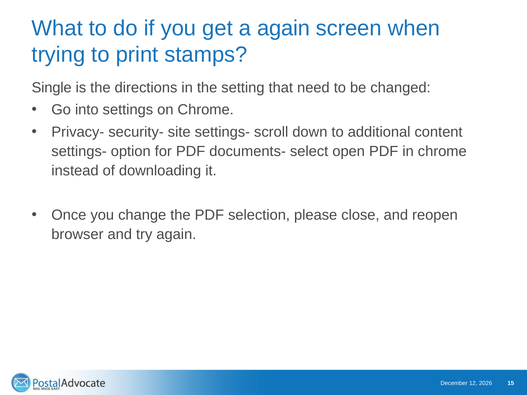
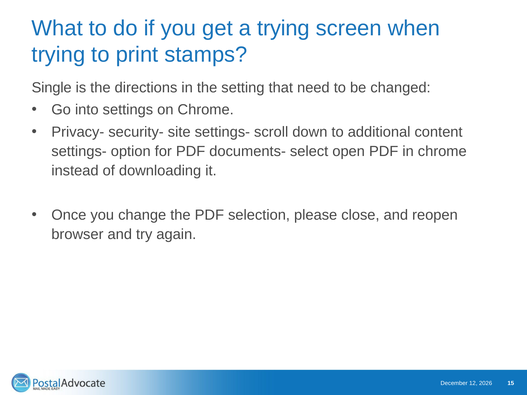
a again: again -> trying (283, 28)
